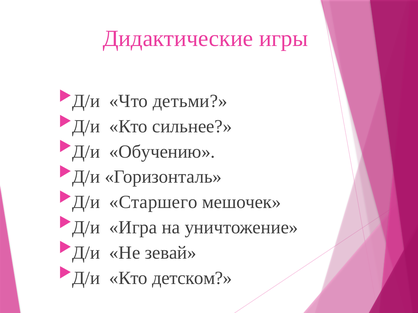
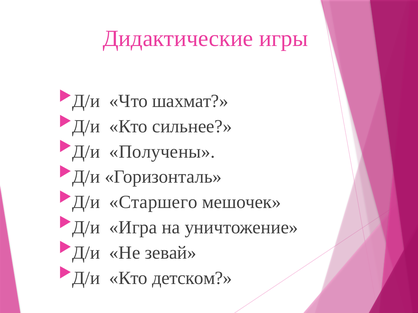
детьми: детьми -> шахмат (190, 101)
Обучению: Обучению -> Получены (162, 152)
